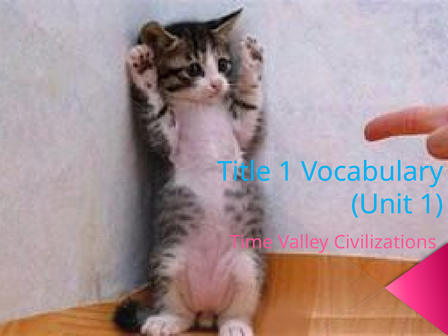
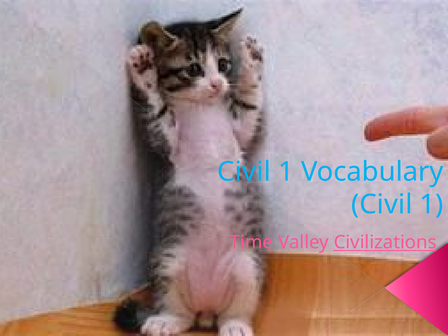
Title: Title -> Civil (244, 172)
Unit: Unit -> Civil (382, 205)
Civilizations underline: none -> present (385, 242)
